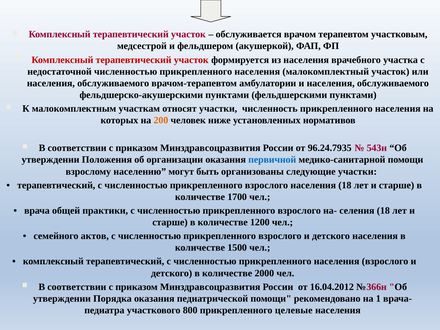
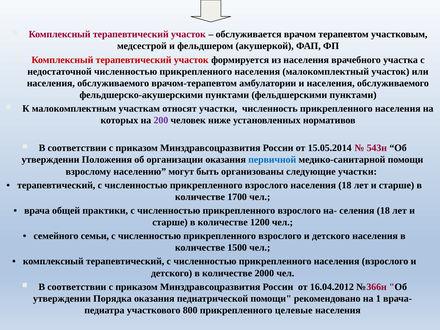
200 colour: orange -> purple (161, 120)
96.24.7935: 96.24.7935 -> 15.05.2014 (330, 148)
актов: актов -> семьи (95, 236)
